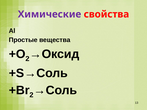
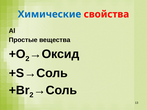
Химические colour: purple -> blue (49, 14)
